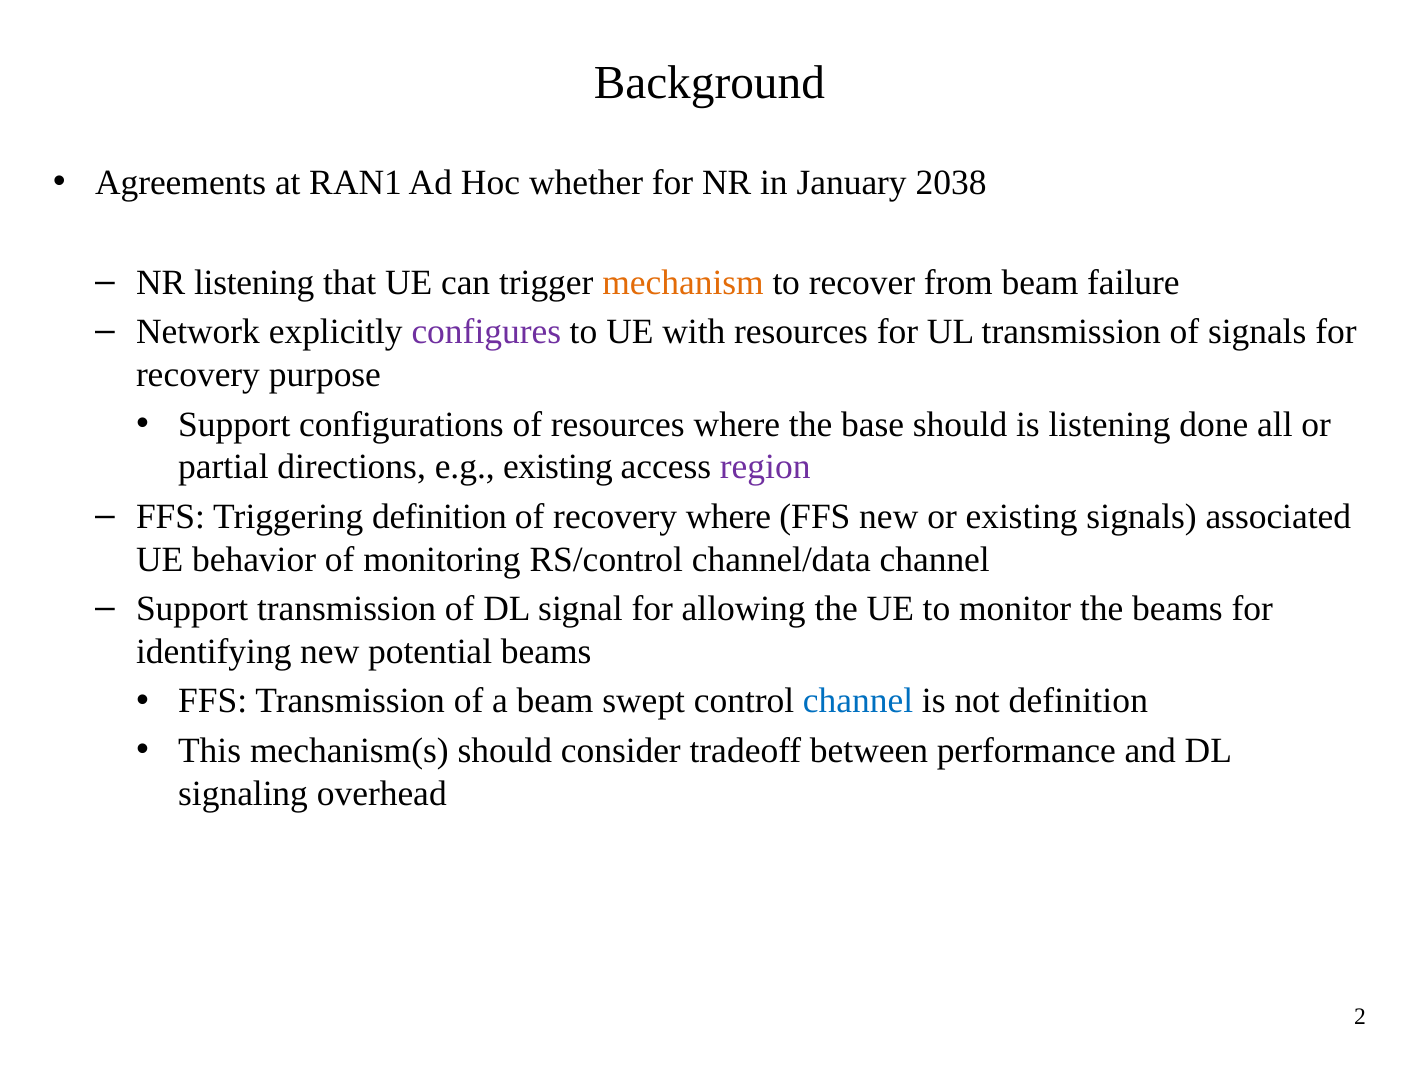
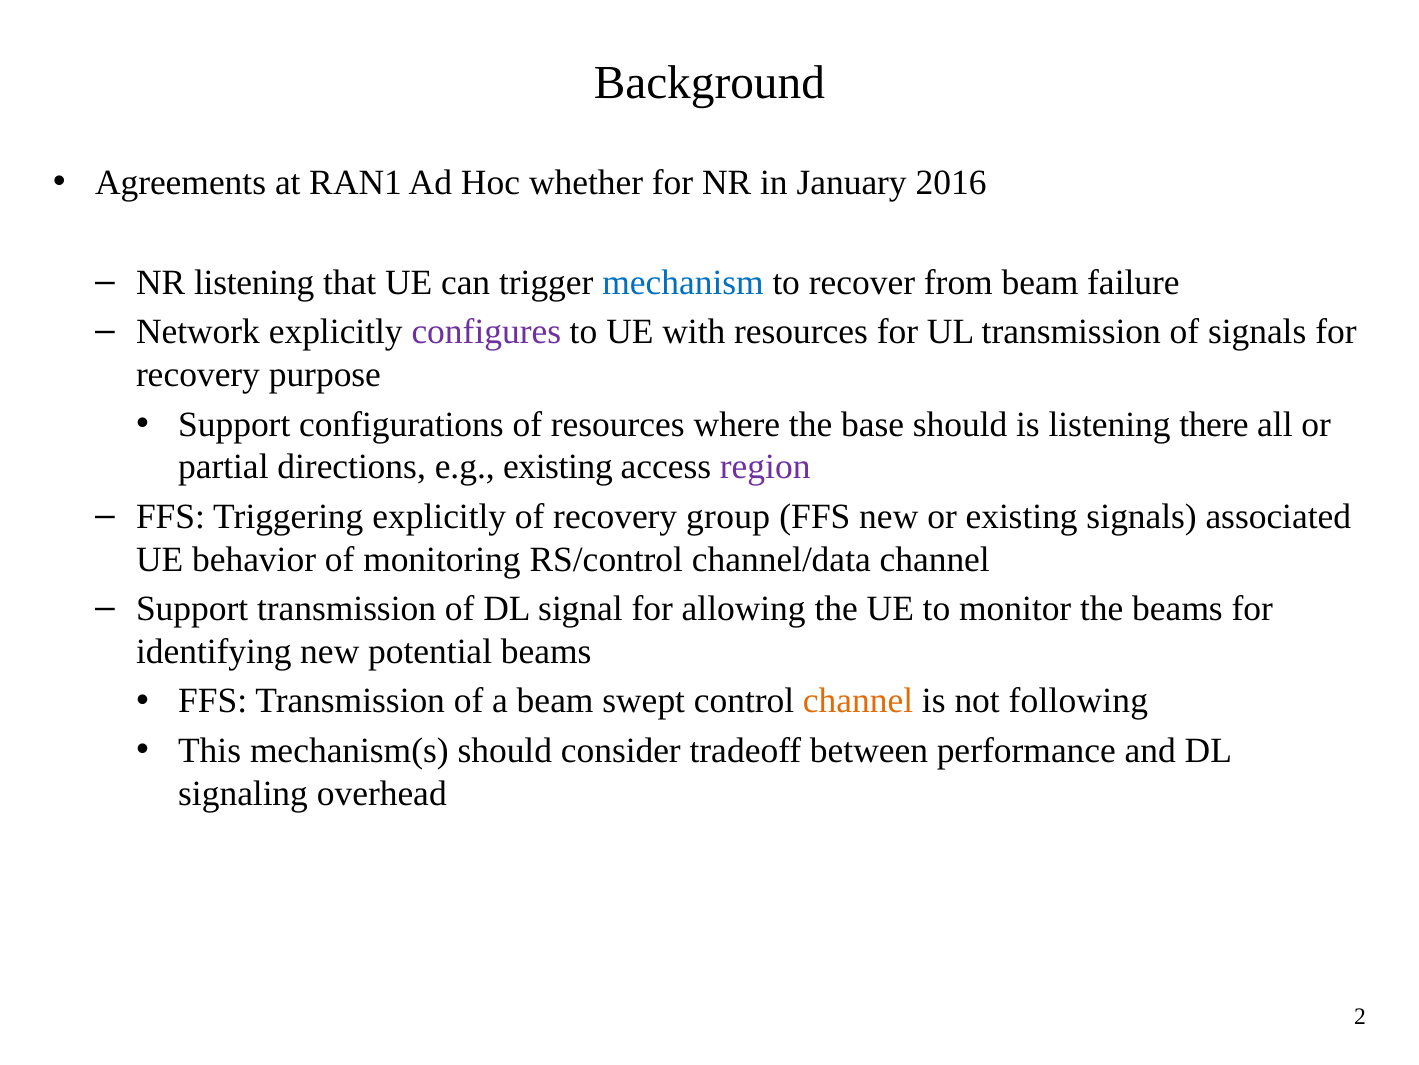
2038: 2038 -> 2016 (951, 183)
mechanism colour: orange -> blue (683, 282)
done: done -> there (1214, 424)
Triggering definition: definition -> explicitly (439, 516)
recovery where: where -> group (728, 516)
channel colour: blue -> orange (858, 701)
not definition: definition -> following (1078, 701)
